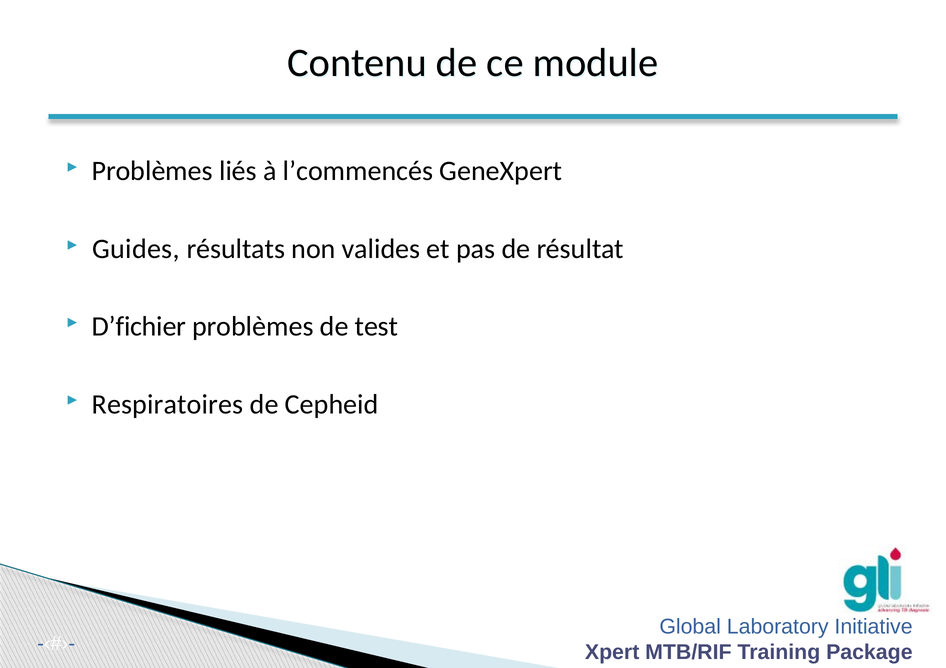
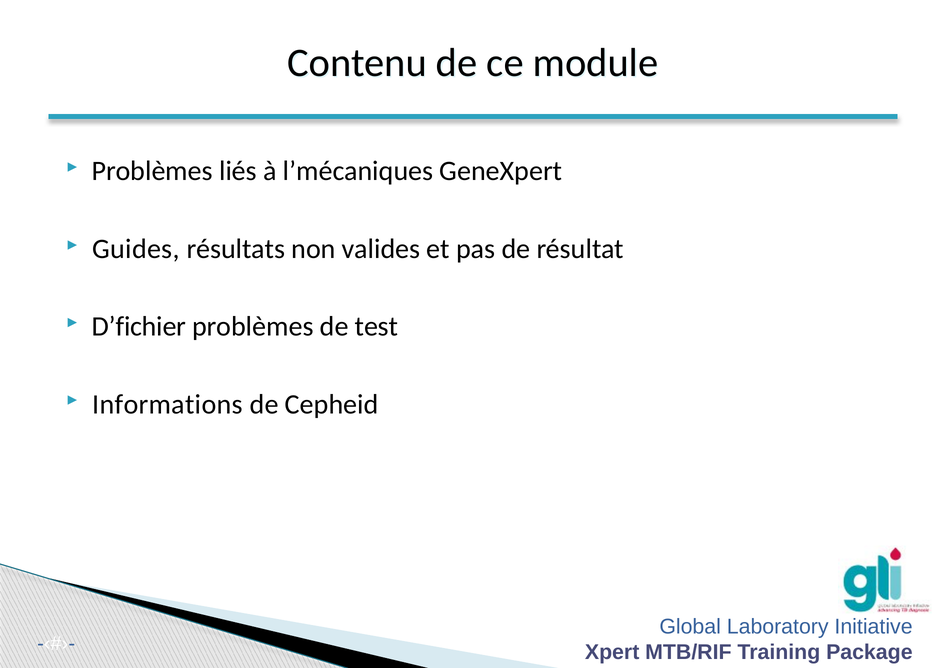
l’commencés: l’commencés -> l’mécaniques (358, 171)
Respiratoires: Respiratoires -> Informations (168, 404)
